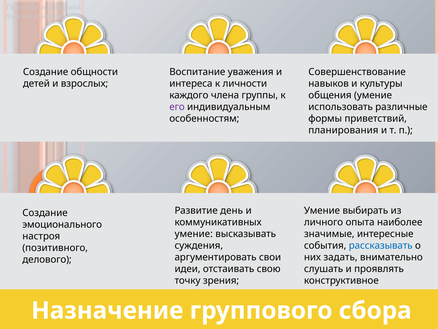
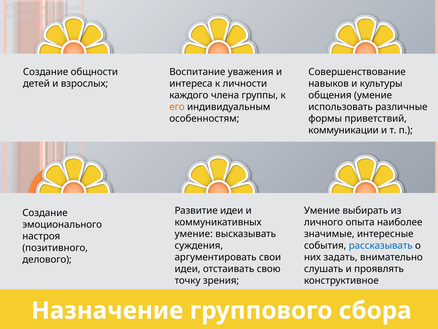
его colour: purple -> orange (177, 107)
планирования: планирования -> коммуникации (344, 130)
Развитие день: день -> идеи (232, 210)
